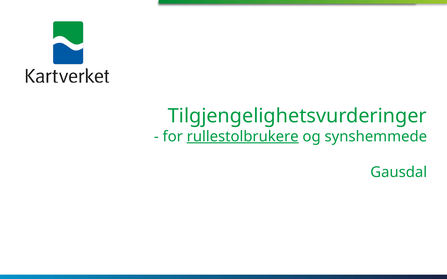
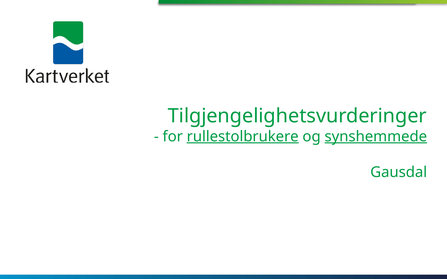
synshemmede underline: none -> present (376, 137)
